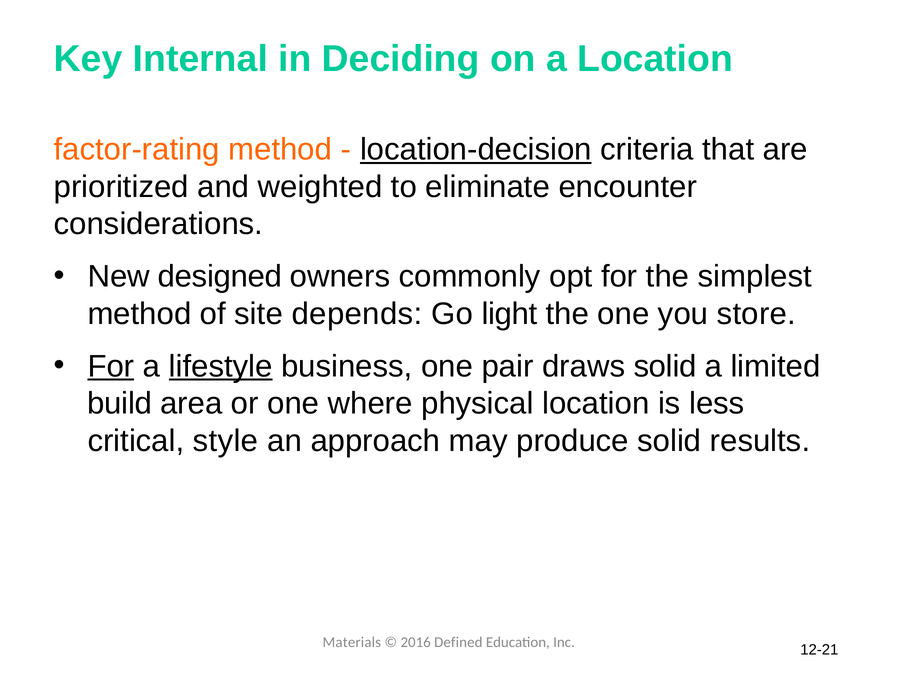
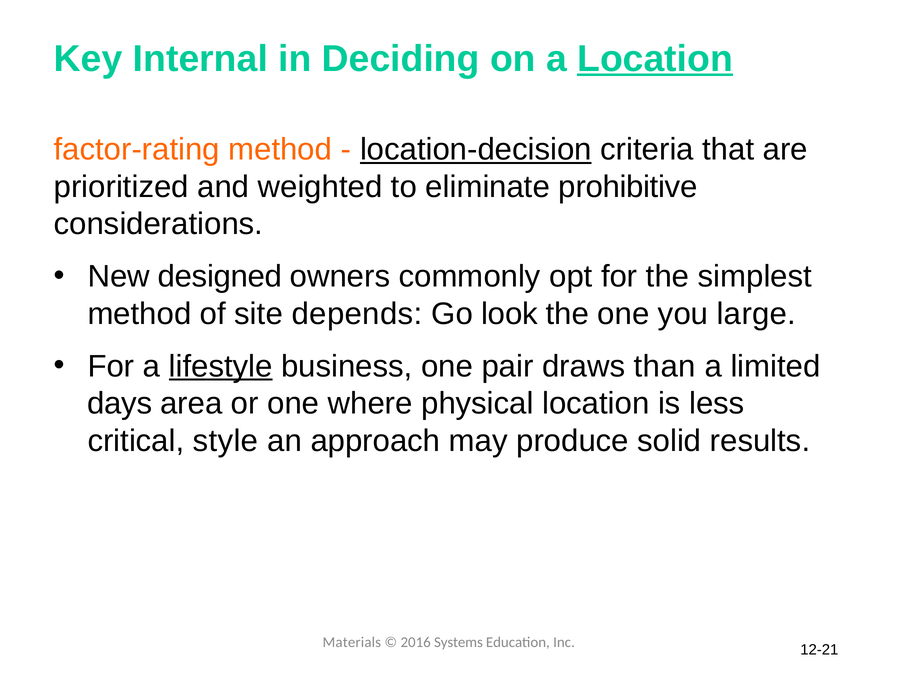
Location underline: none -> present (655, 59)
encounter: encounter -> prohibitive (628, 187)
light: light -> look (510, 314)
store: store -> large (756, 314)
For underline: present -> none (111, 367)
draws solid: solid -> than (665, 367)
build: build -> days (120, 404)
Defined: Defined -> Systems (458, 643)
